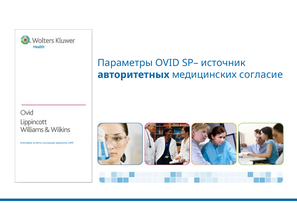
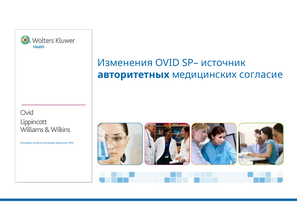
Параметры: Параметры -> Изменения (125, 63)
